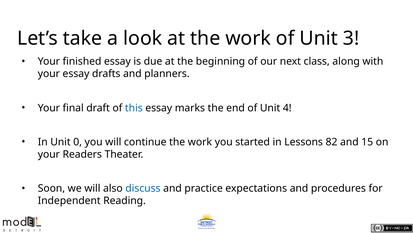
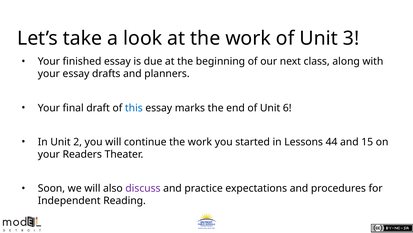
4: 4 -> 6 (287, 108)
0: 0 -> 2 (78, 142)
82: 82 -> 44 (332, 142)
discuss colour: blue -> purple (143, 188)
